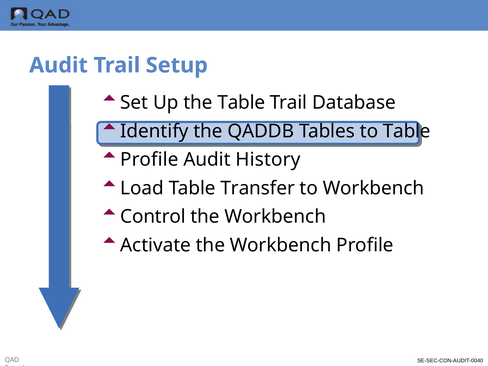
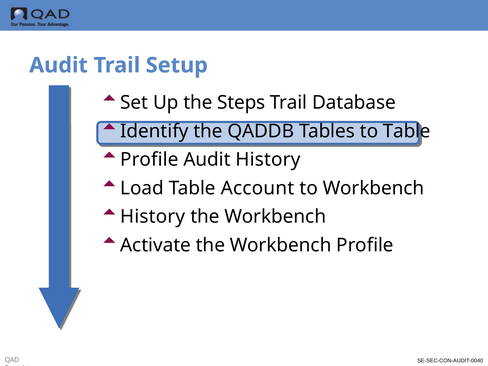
the Table: Table -> Steps (241, 103)
Transfer: Transfer -> Account (258, 188)
Control: Control -> History (153, 217)
